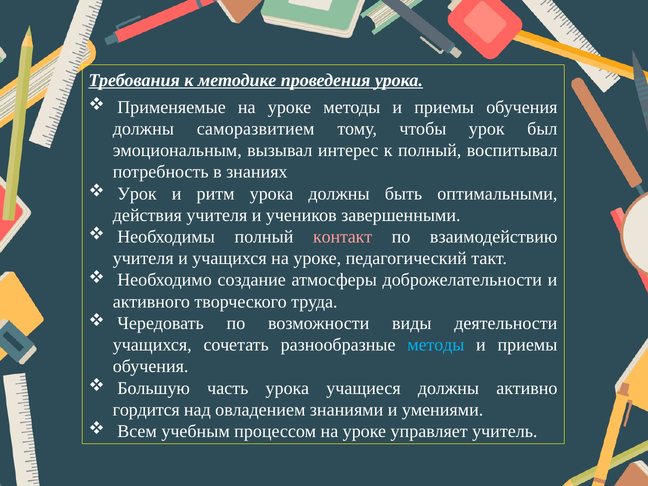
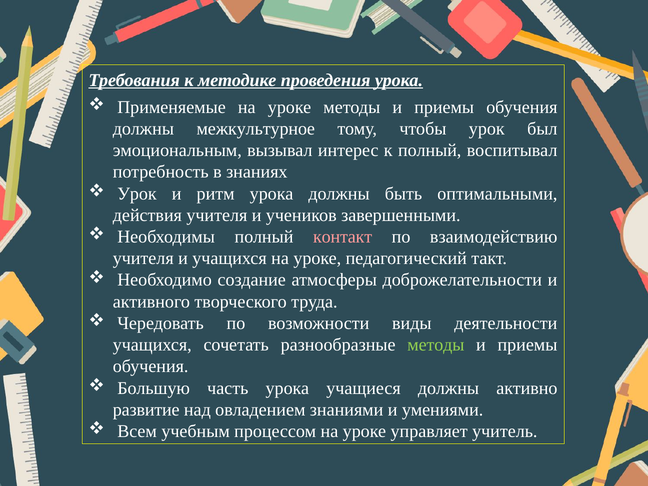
саморазвитием: саморазвитием -> межкультурное (256, 129)
методы colour: light blue -> light green (436, 345)
гордится: гордится -> развитие (146, 410)
